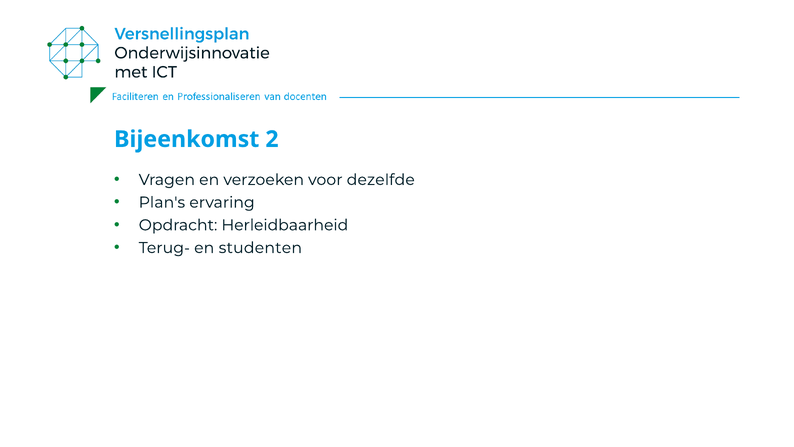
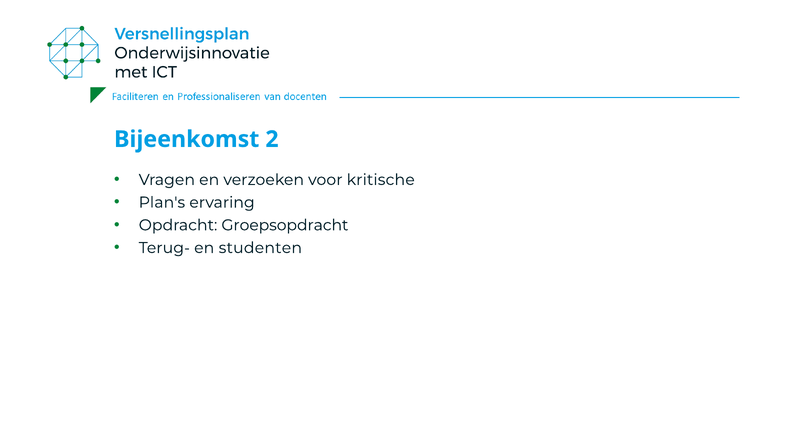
dezelfde: dezelfde -> kritische (381, 180)
Herleidbaarheid: Herleidbaarheid -> Groepsopdracht (285, 225)
